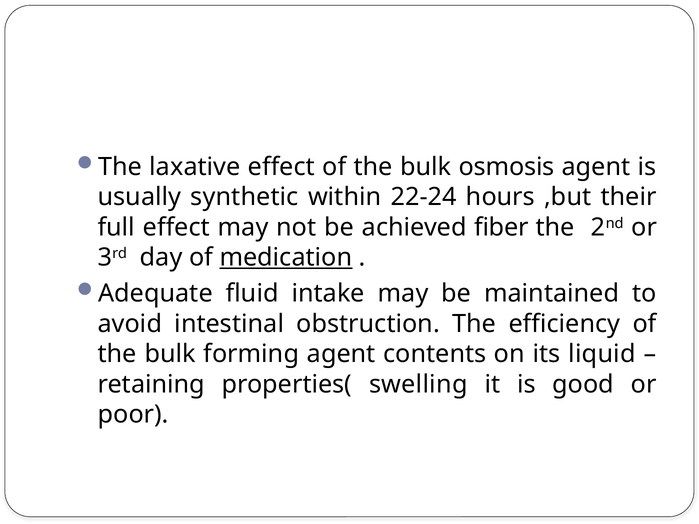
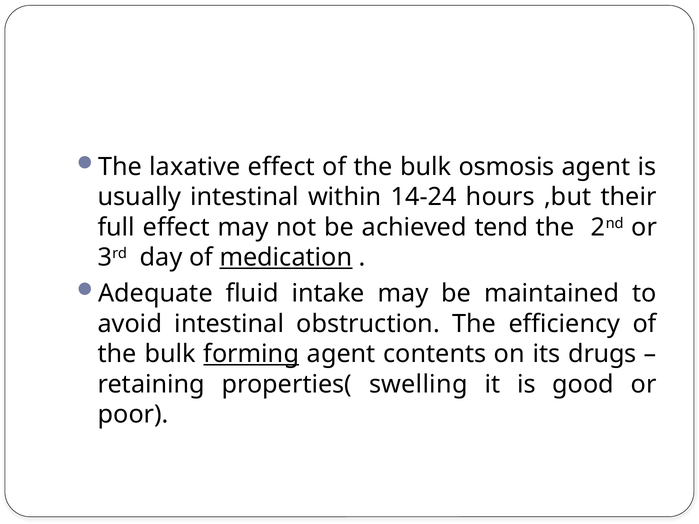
usually synthetic: synthetic -> intestinal (245, 197)
22-24: 22-24 -> 14-24 (424, 197)
fiber: fiber -> tend (501, 227)
forming underline: none -> present (251, 354)
liquid: liquid -> drugs (602, 354)
